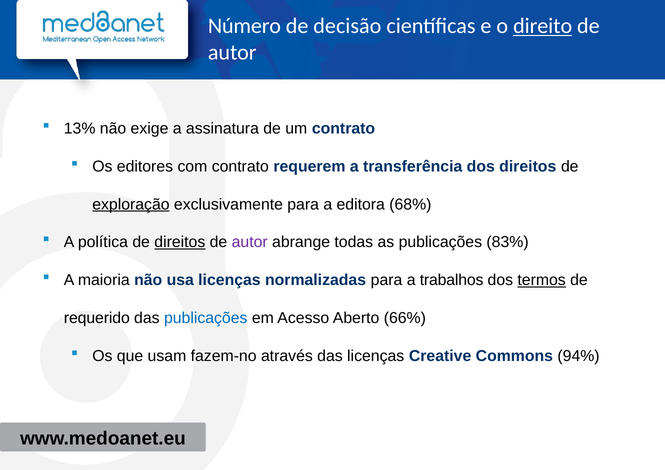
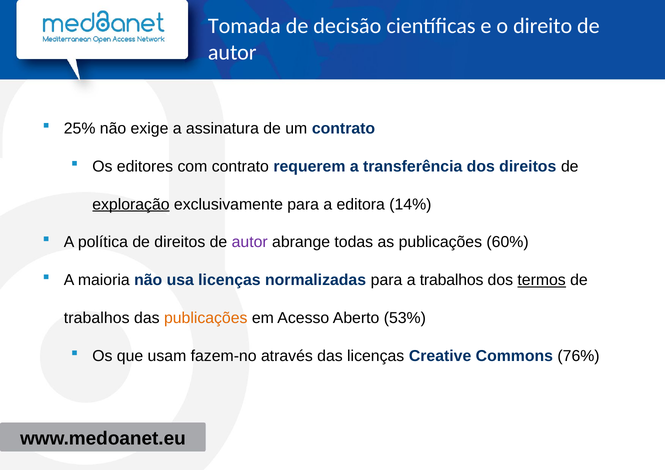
Número: Número -> Tomada (244, 26)
direito underline: present -> none (543, 26)
13%: 13% -> 25% (80, 129)
68%: 68% -> 14% (410, 204)
direitos underline: present -> none (180, 242)
83%: 83% -> 60% (508, 242)
requerido: requerido -> trabalhos (97, 318)
publicações colour: blue -> orange (206, 318)
66%: 66% -> 53% (405, 318)
94%: 94% -> 76% (579, 356)
